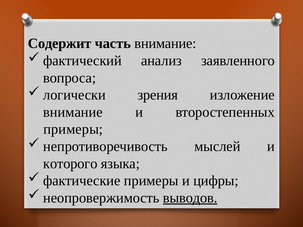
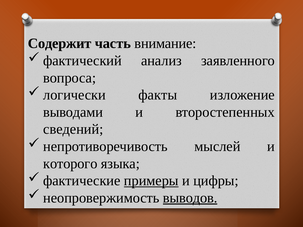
зрения: зрения -> факты (158, 95)
внимание: внимание -> выводами (73, 112)
примеры: примеры -> сведений (73, 129)
примеры underline: none -> present (151, 181)
